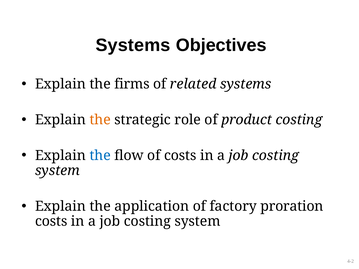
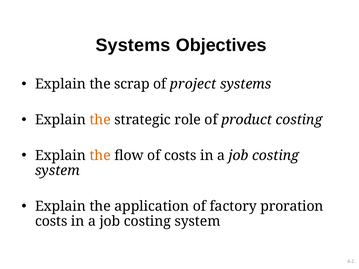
firms: firms -> scrap (132, 84)
related: related -> project (193, 84)
the colour: blue -> orange (100, 156)
